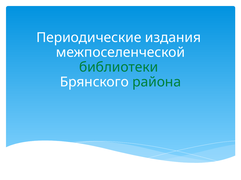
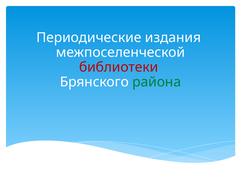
библиотеки colour: green -> red (119, 67)
